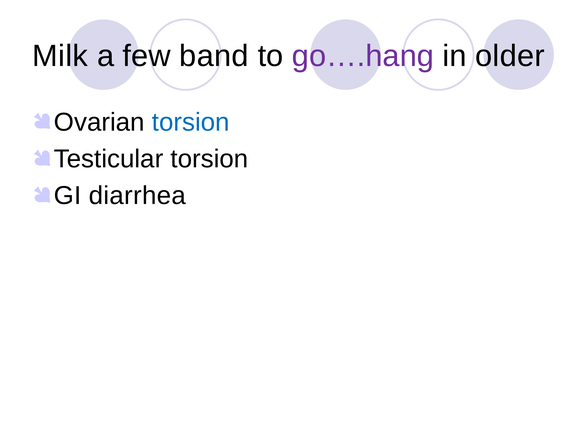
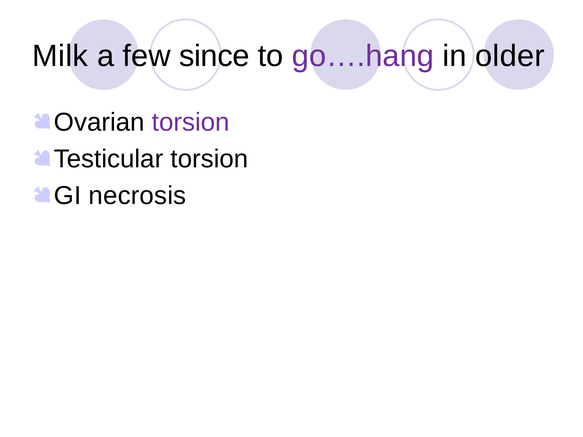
band: band -> since (214, 56)
torsion colour: blue -> purple (191, 122)
diarrhea: diarrhea -> necrosis (137, 196)
